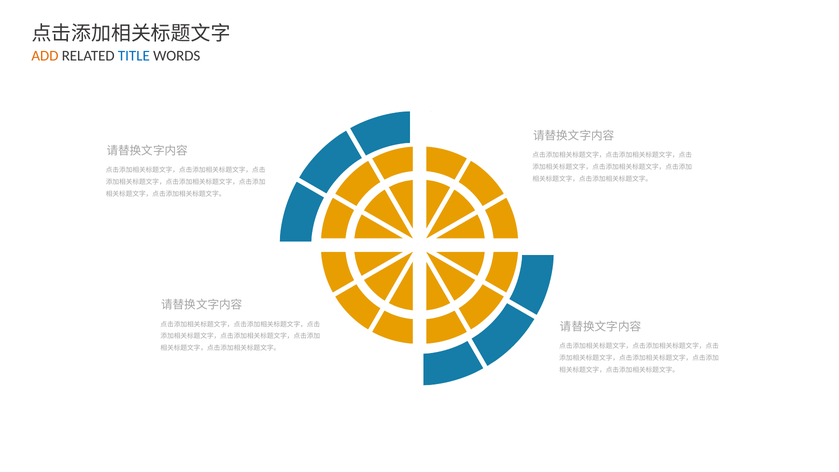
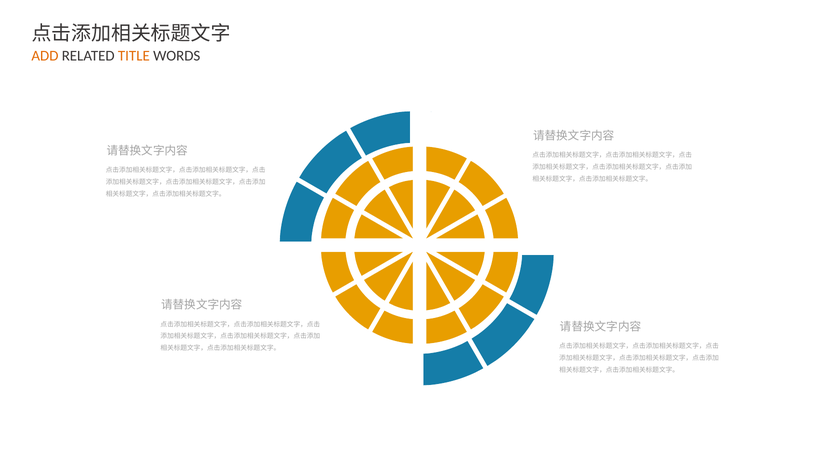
TITLE colour: blue -> orange (134, 56)
